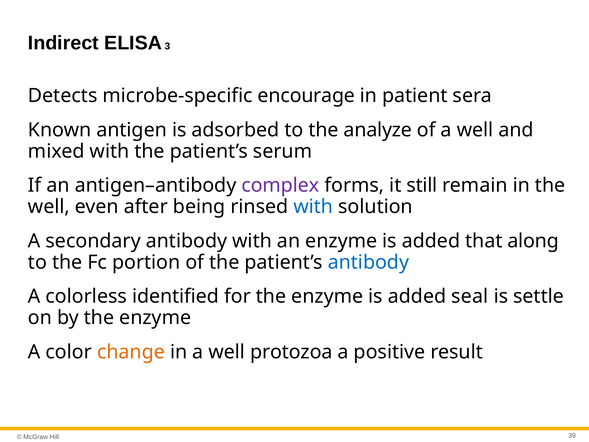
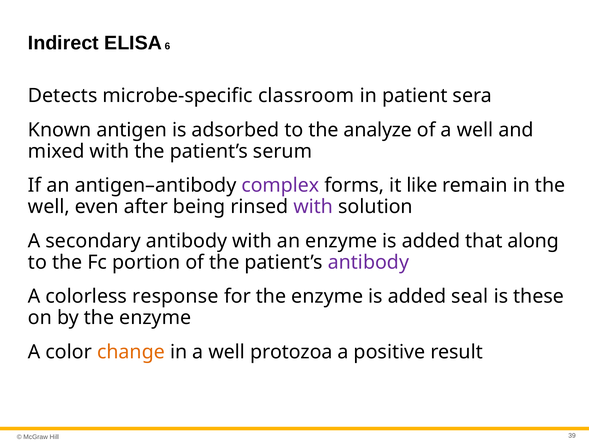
3: 3 -> 6 (167, 46)
encourage: encourage -> classroom (306, 96)
still: still -> like (422, 185)
with colour: blue -> purple (313, 207)
antibody colour: blue -> purple (368, 262)
identified: identified -> response (175, 296)
settle: settle -> these (539, 296)
